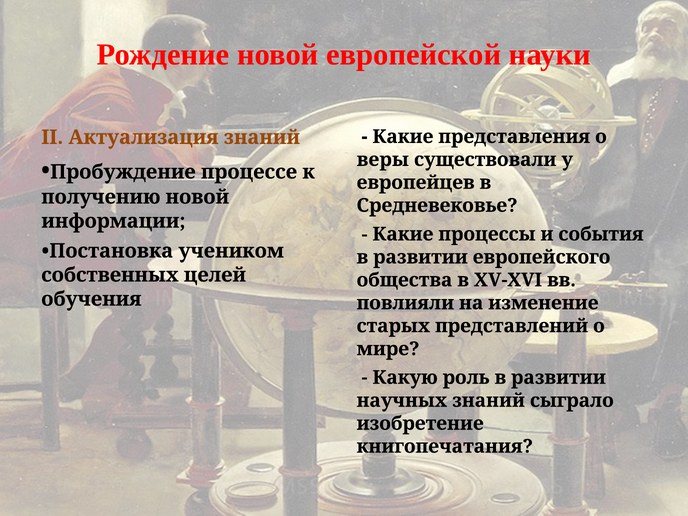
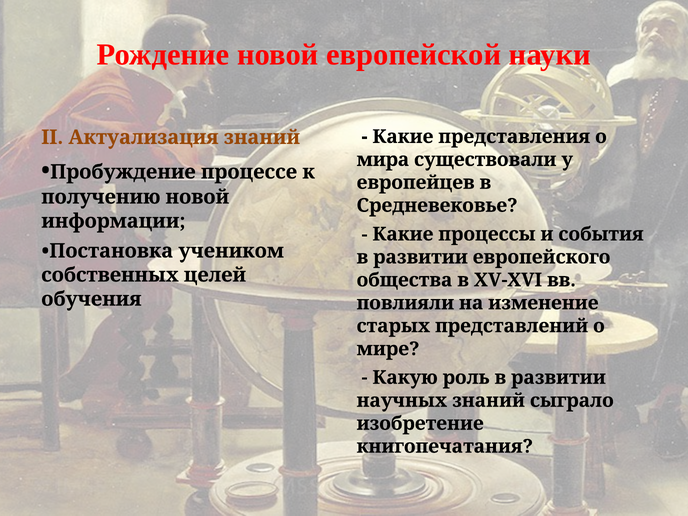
веры: веры -> мира (383, 160)
